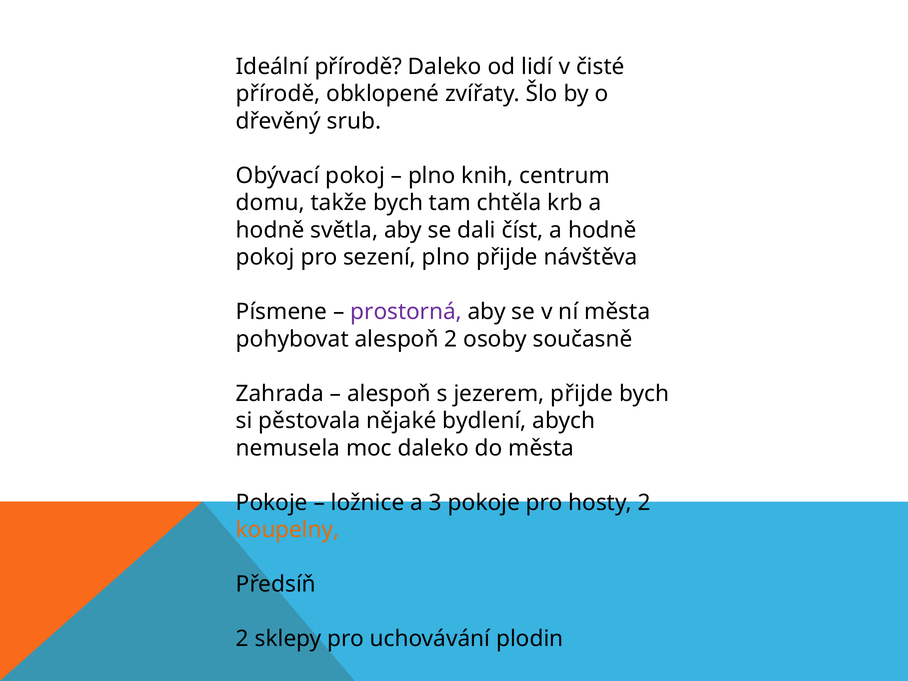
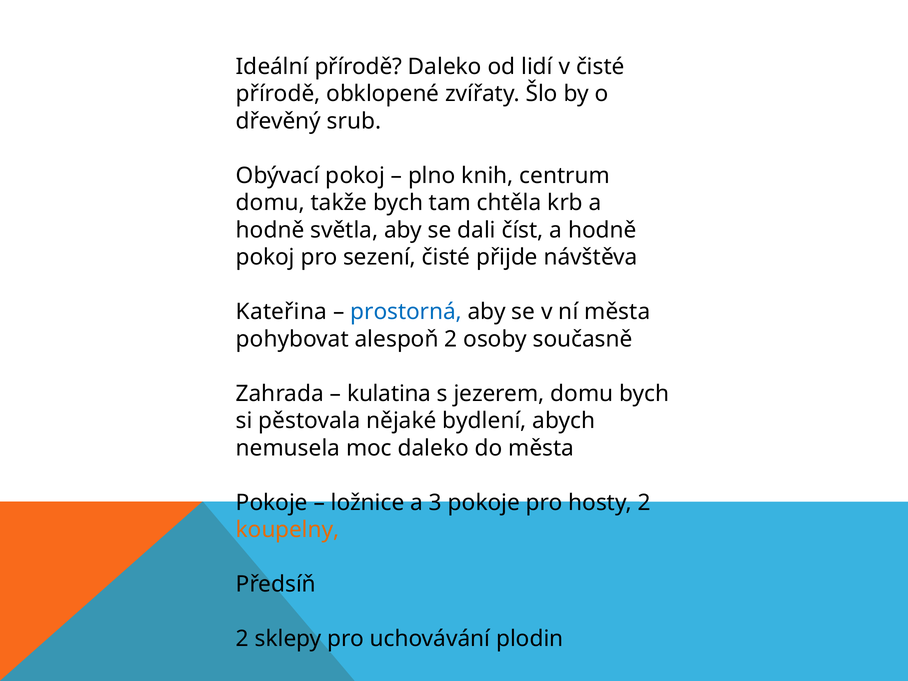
sezení plno: plno -> čisté (446, 257)
Písmene: Písmene -> Kateřina (281, 312)
prostorná colour: purple -> blue (406, 312)
alespoň: alespoň -> kulatina (389, 394)
jezerem přijde: přijde -> domu (582, 394)
